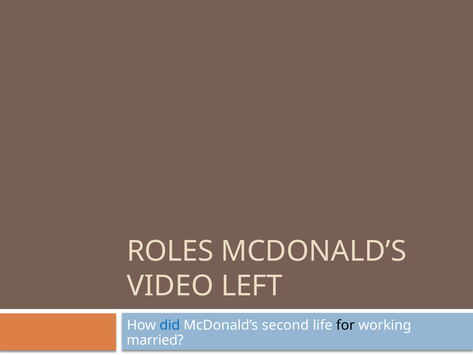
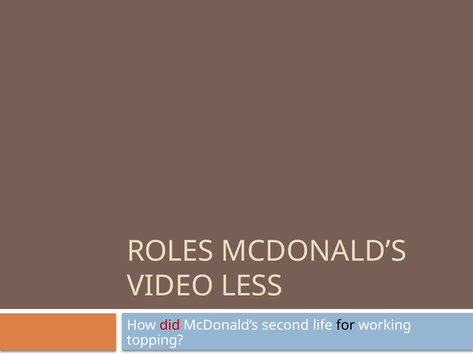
LEFT: LEFT -> LESS (252, 286)
did colour: blue -> red (170, 325)
married: married -> topping (155, 340)
